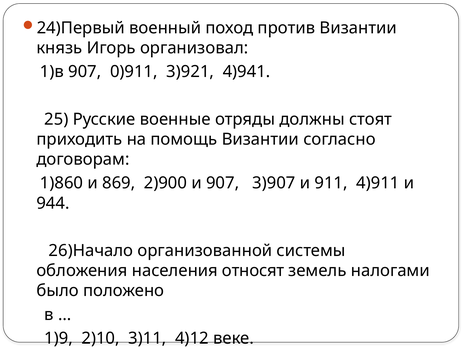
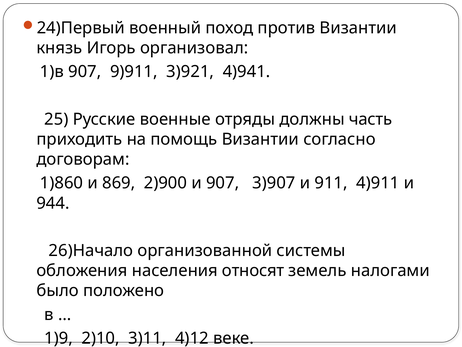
0)911: 0)911 -> 9)911 (134, 72)
стоят: стоят -> часть (371, 119)
